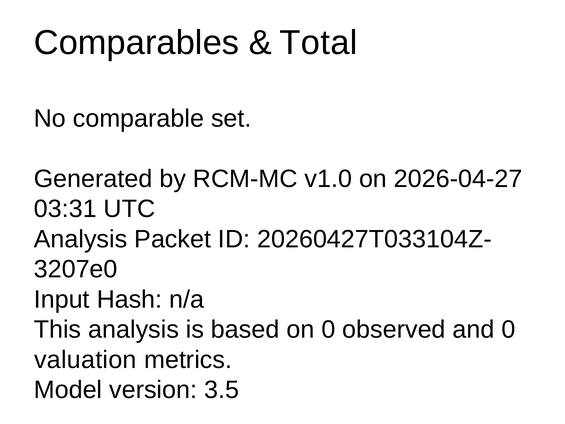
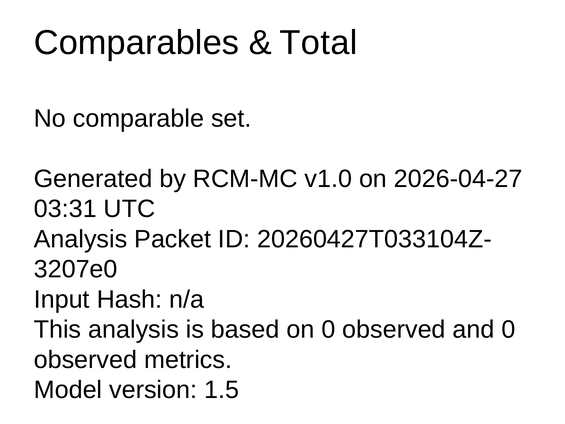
valuation: valuation -> observed (85, 360)
3.5: 3.5 -> 1.5 (222, 390)
